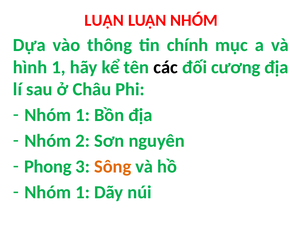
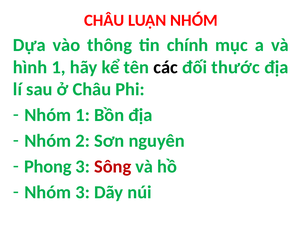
LUẬN: LUẬN -> CHÂU (104, 20)
cương: cương -> thước (236, 67)
Sông colour: orange -> red (113, 167)
1: 1 -> 3 (83, 193)
